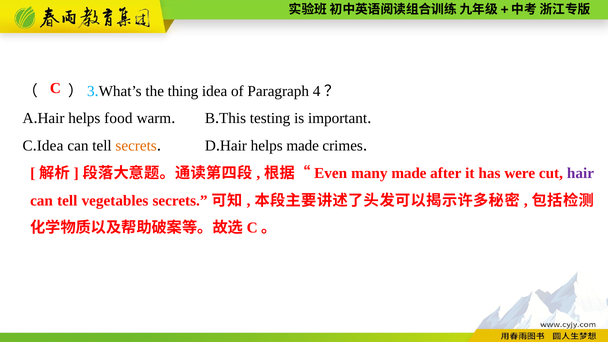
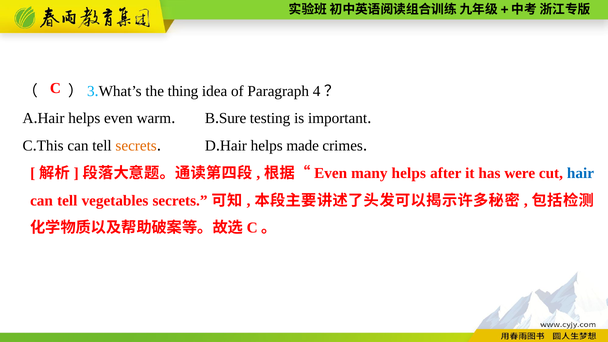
helps food: food -> even (118, 118)
This: This -> Sure (233, 118)
Idea: Idea -> This (50, 146)
many made: made -> helps (409, 173)
hair colour: purple -> blue (580, 173)
